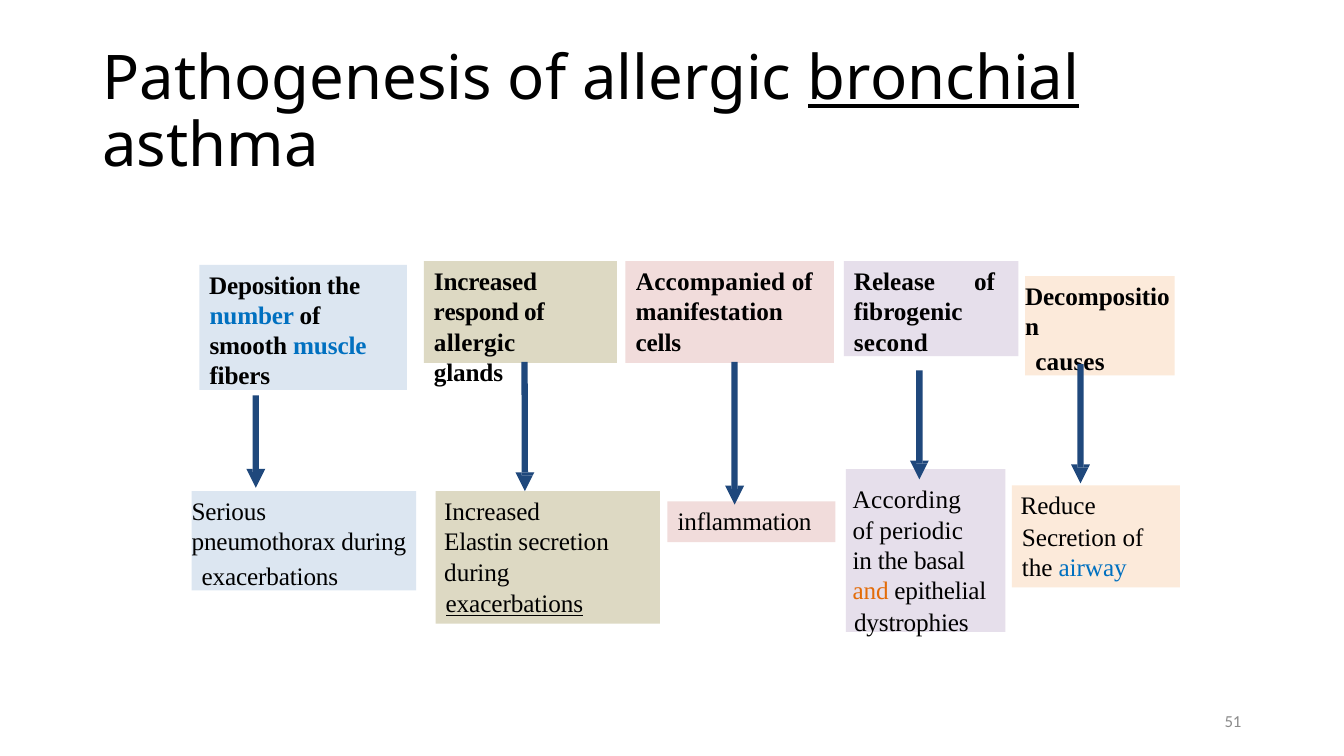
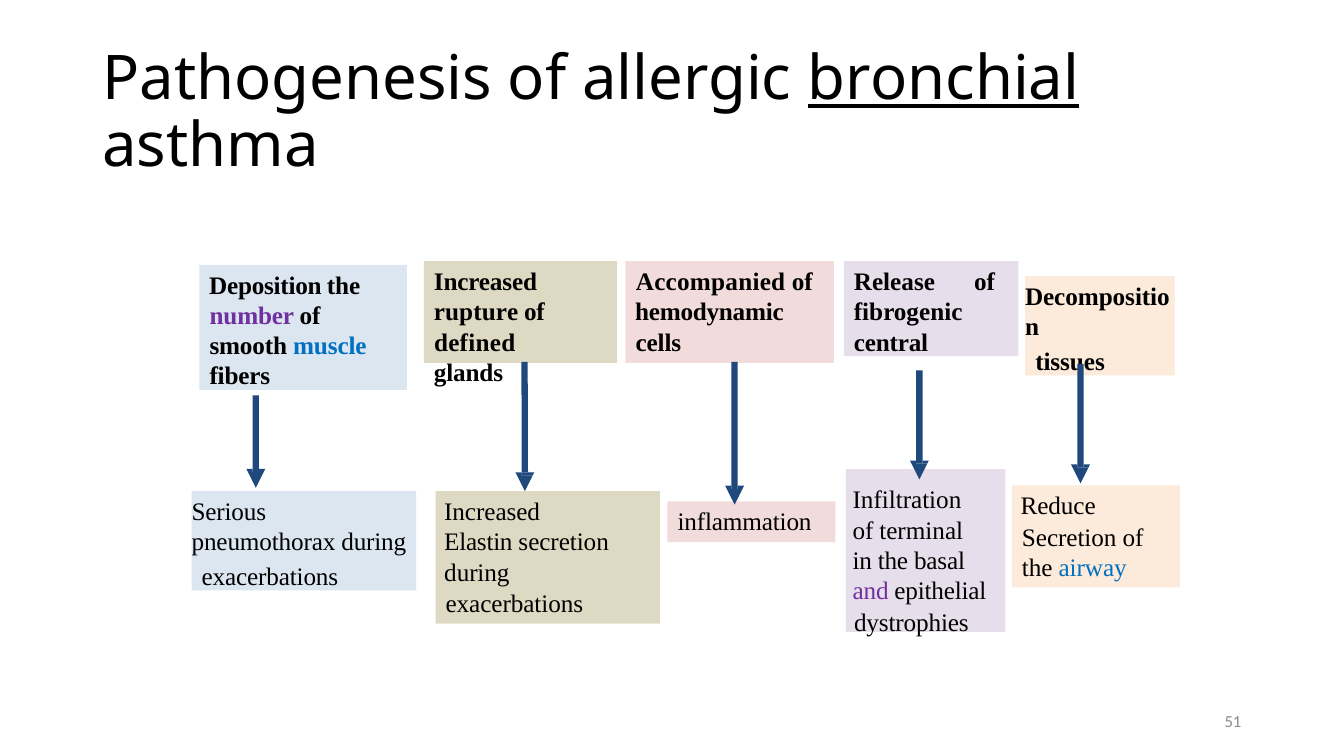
respond: respond -> rupture (476, 312)
manifestation: manifestation -> hemodynamic (709, 312)
number colour: blue -> purple (252, 316)
allergic: allergic -> defined (475, 343)
second: second -> central (891, 343)
causes: causes -> tissues (1070, 362)
According: According -> Infiltration (907, 501)
periodic: periodic -> terminal (921, 531)
and colour: orange -> purple (871, 591)
exacerbations underline: present -> none (514, 604)
